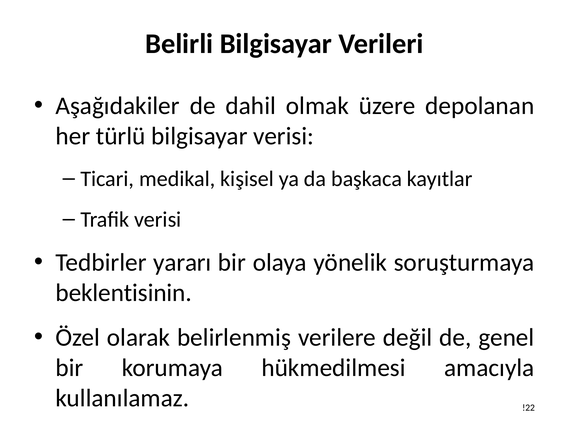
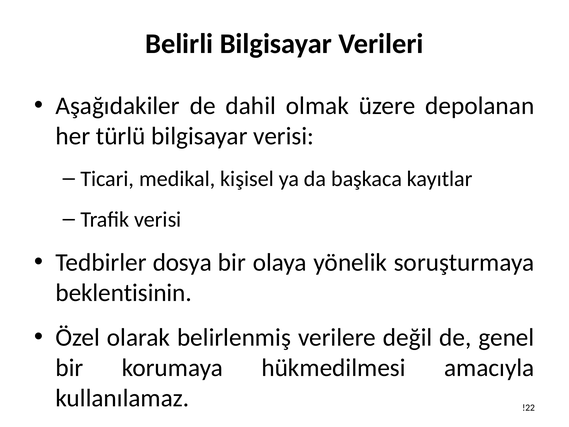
yararı: yararı -> dosya (182, 262)
